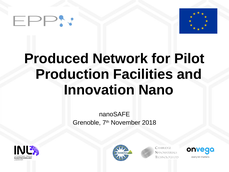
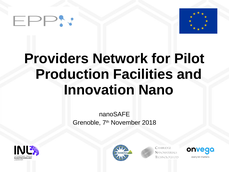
Produced: Produced -> Providers (56, 59)
